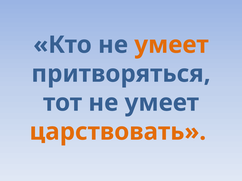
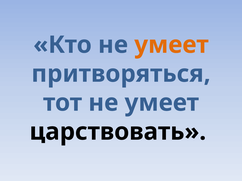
царствовать colour: orange -> black (118, 132)
